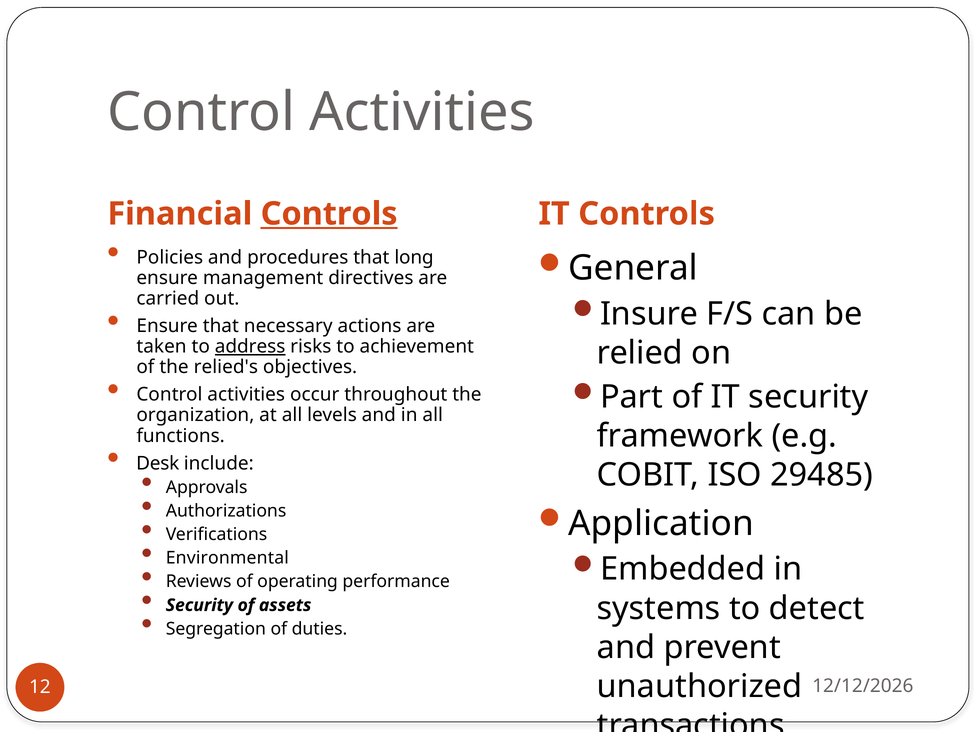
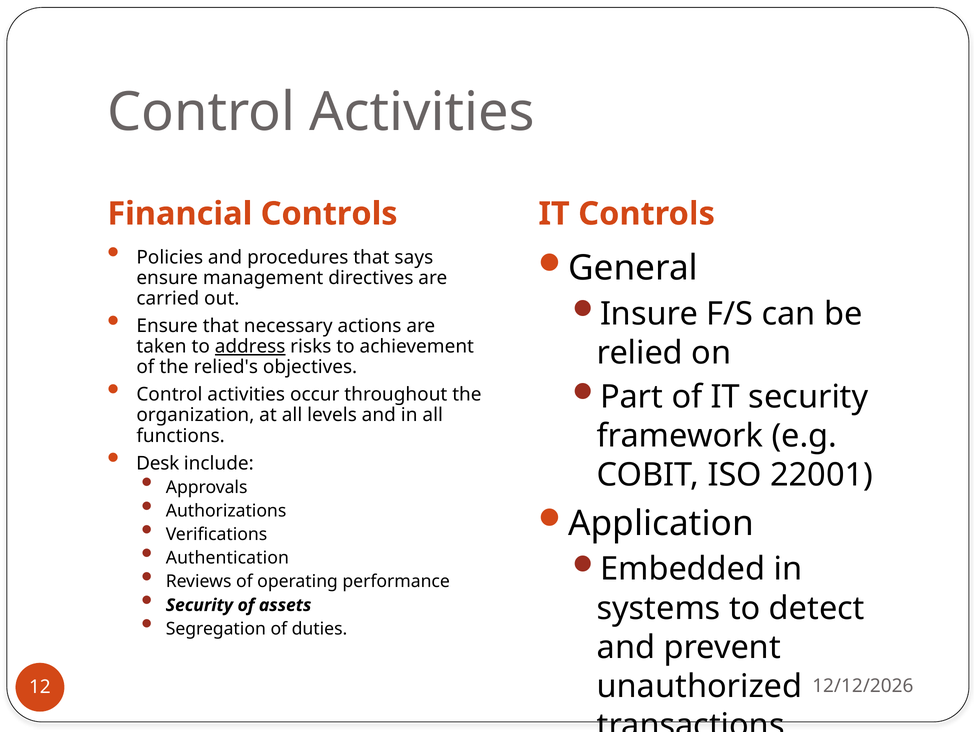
Controls underline: present -> none (329, 214)
long: long -> says (414, 257)
29485: 29485 -> 22001 (822, 475)
Environmental: Environmental -> Authentication (227, 558)
